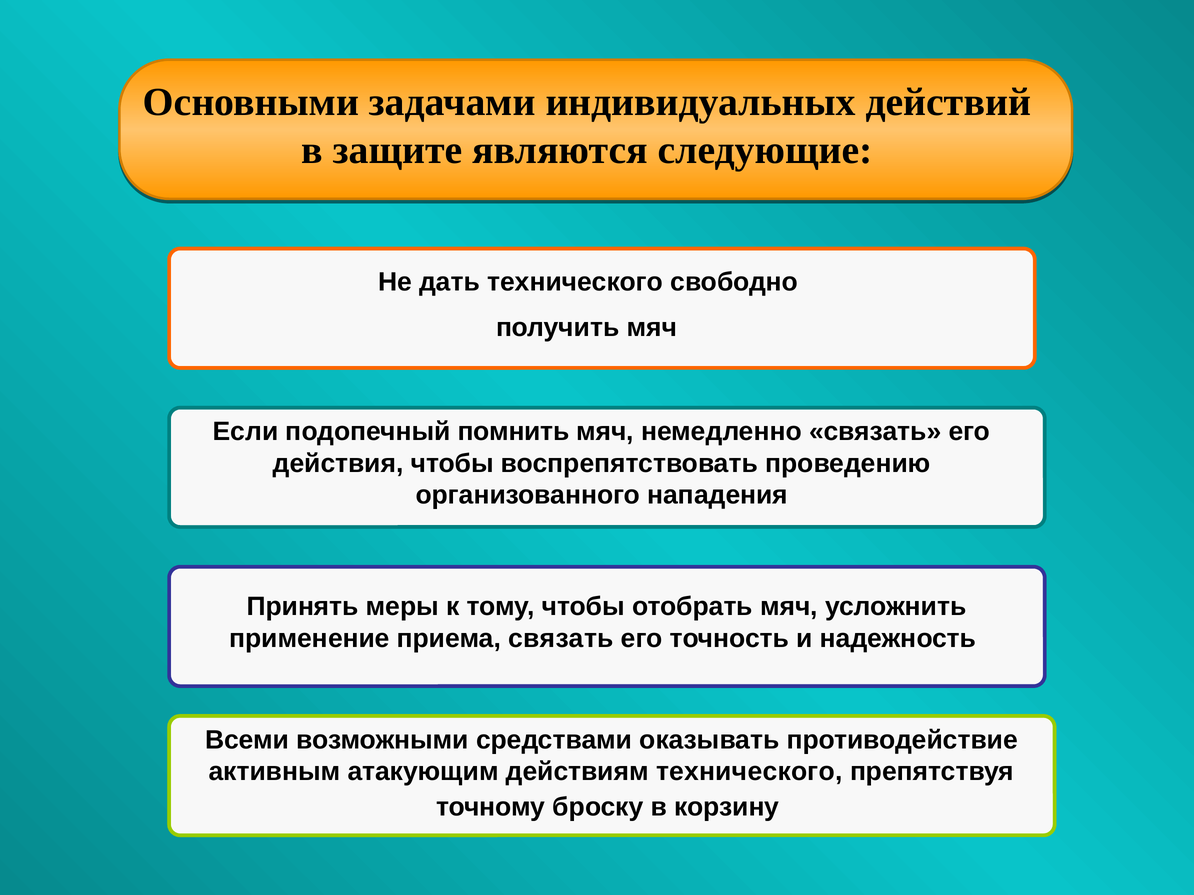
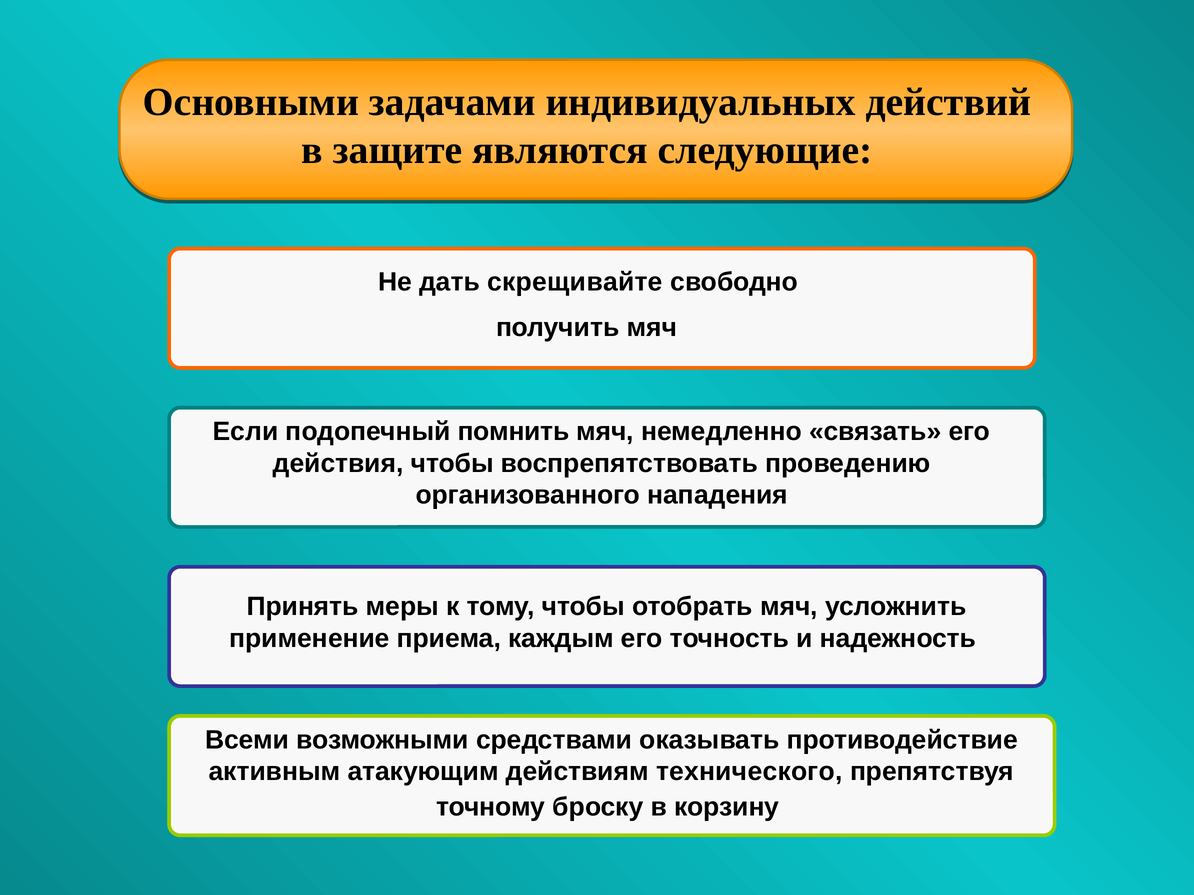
дать технического: технического -> скрещивайте (575, 282)
приема связать: связать -> каждым (561, 639)
